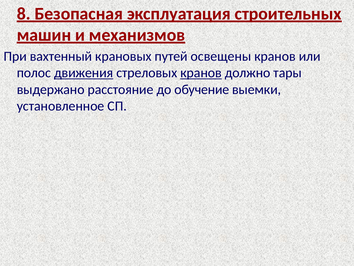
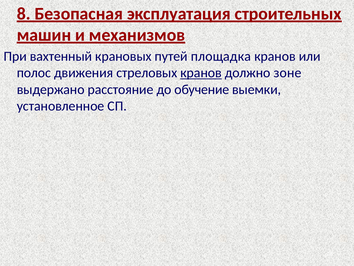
освещены: освещены -> площадка (221, 56)
движения underline: present -> none (84, 73)
тары: тары -> зоне (288, 73)
